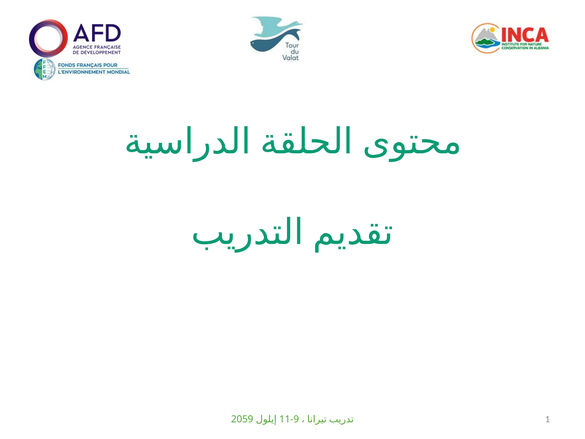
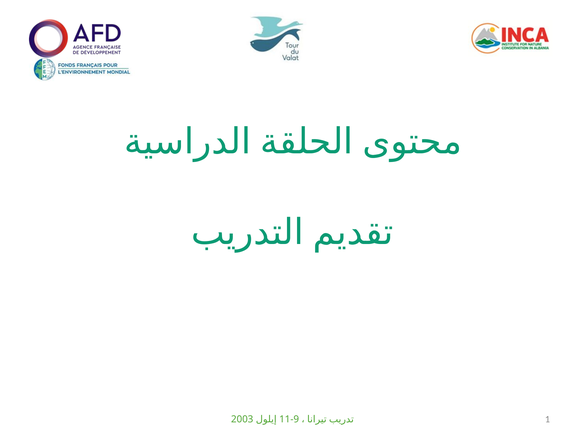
2059: 2059 -> 2003 (242, 419)
